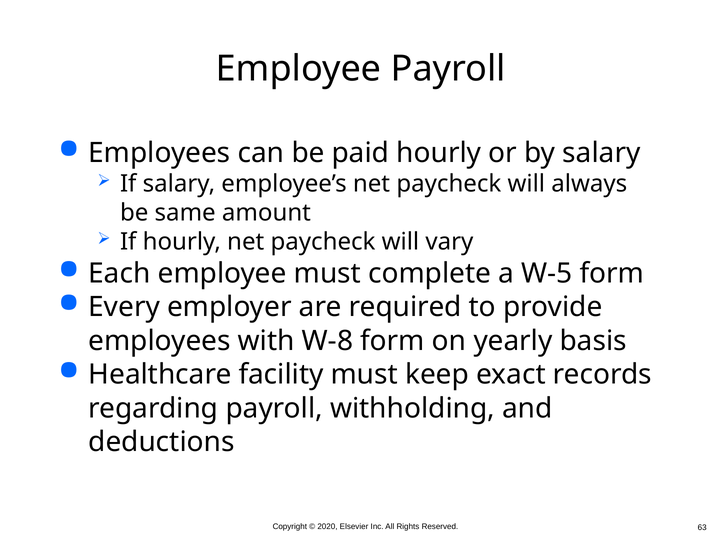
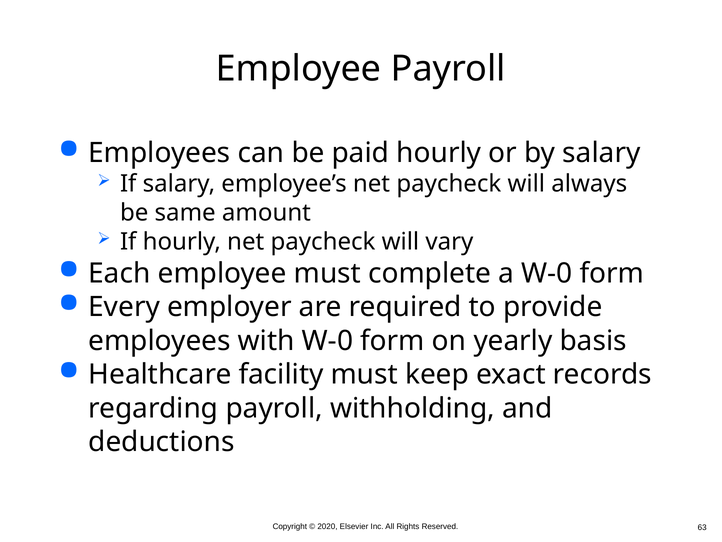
a W-5: W-5 -> W-0 (547, 273)
with W-8: W-8 -> W-0 (327, 341)
